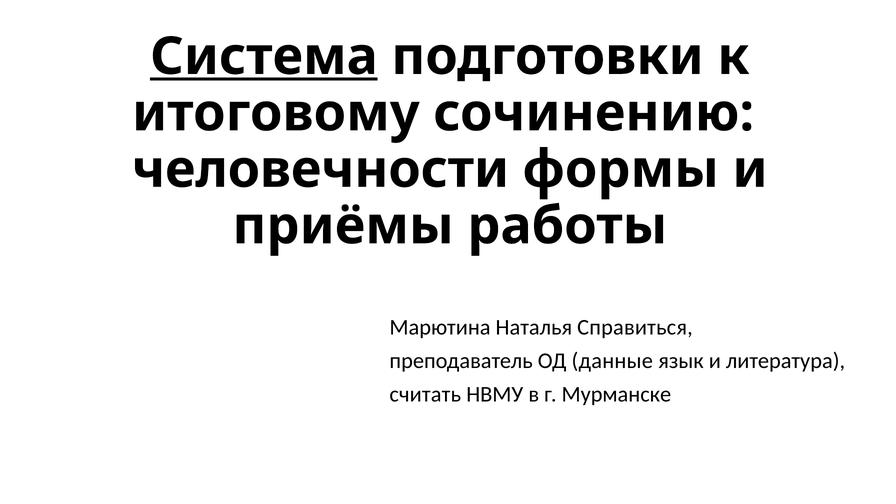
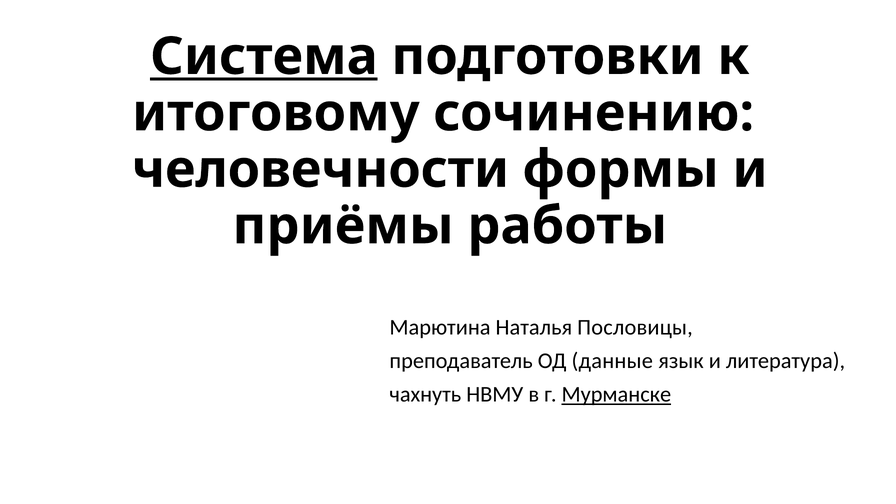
Справиться: Справиться -> Пословицы (635, 327)
считать: считать -> чахнуть (425, 395)
Мурманске underline: none -> present (616, 395)
